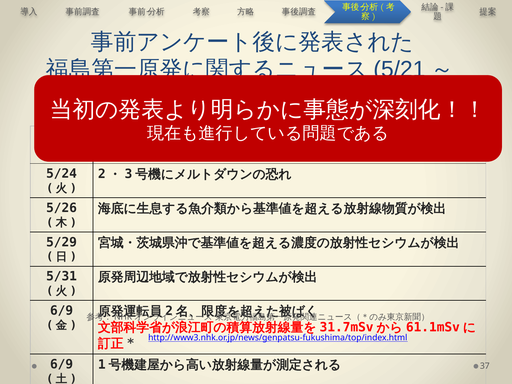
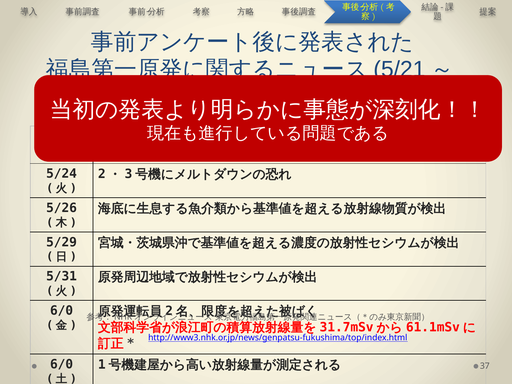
6/9: 6/9 -> 6/0 (62, 311)
6/9: 6/9 -> 6/0 (62, 364)
